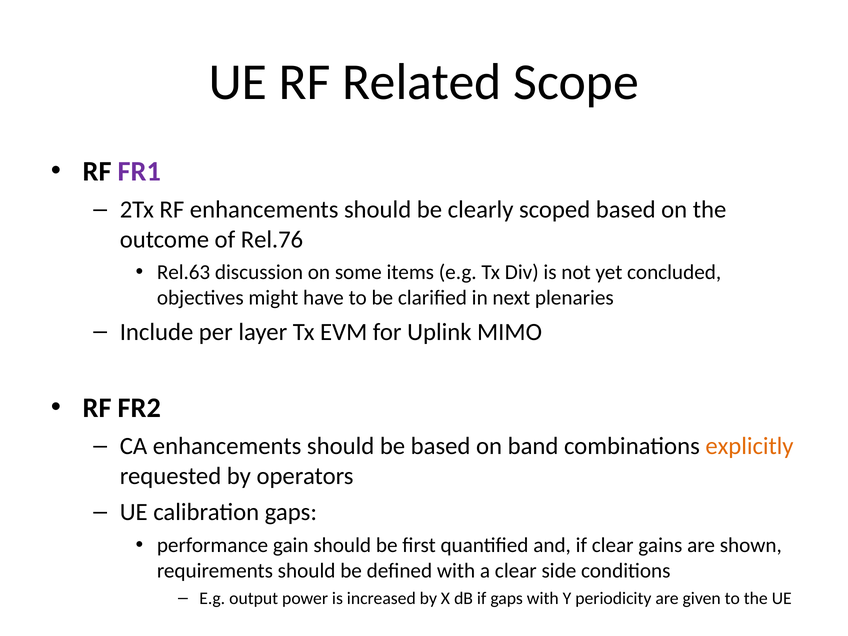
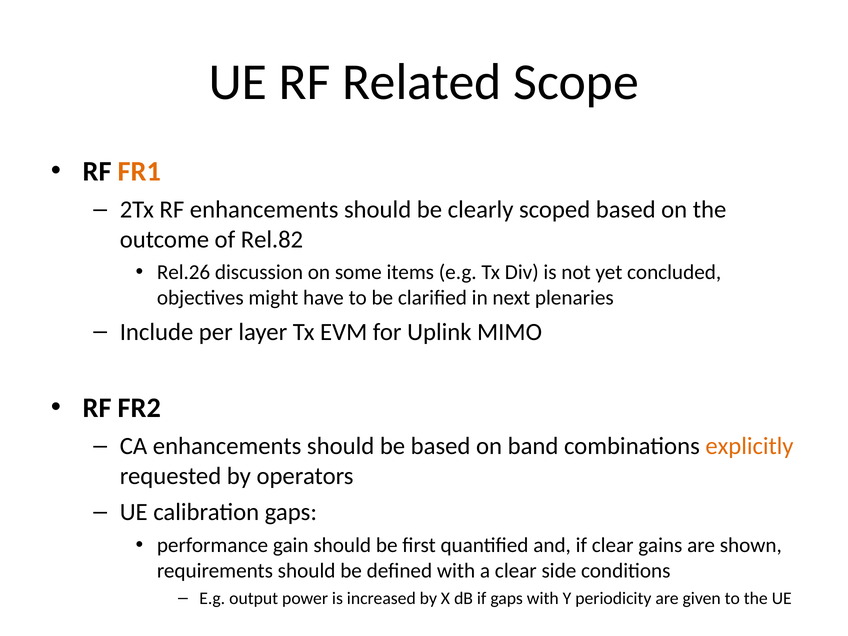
FR1 colour: purple -> orange (139, 172)
Rel.76: Rel.76 -> Rel.82 (272, 239)
Rel.63: Rel.63 -> Rel.26 (184, 272)
